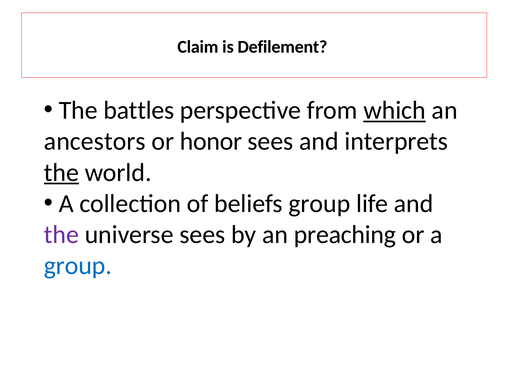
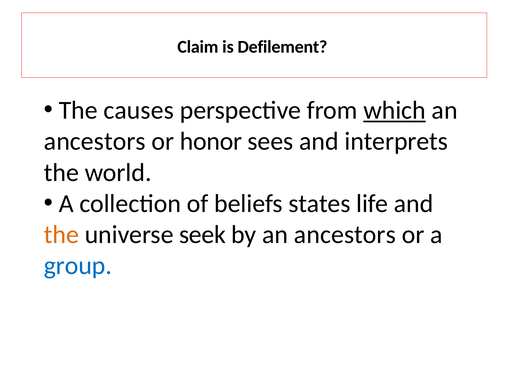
battles: battles -> causes (139, 110)
the underline: present -> none (61, 172)
beliefs group: group -> states (319, 203)
the colour: purple -> orange (61, 234)
universe sees: sees -> seek (203, 234)
by an preaching: preaching -> ancestors (345, 234)
